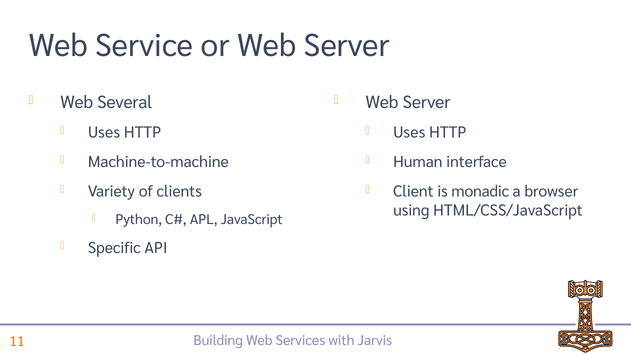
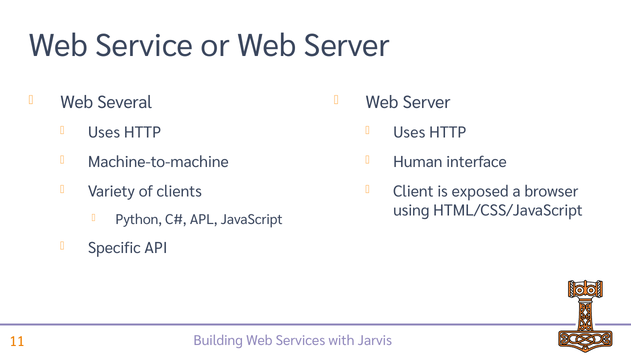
monadic: monadic -> exposed (480, 191)
